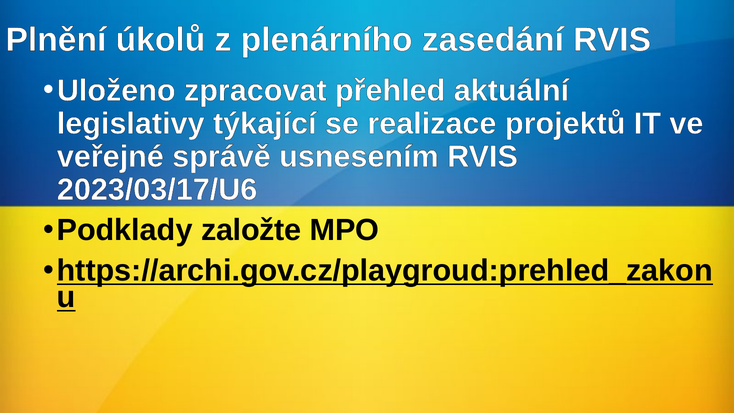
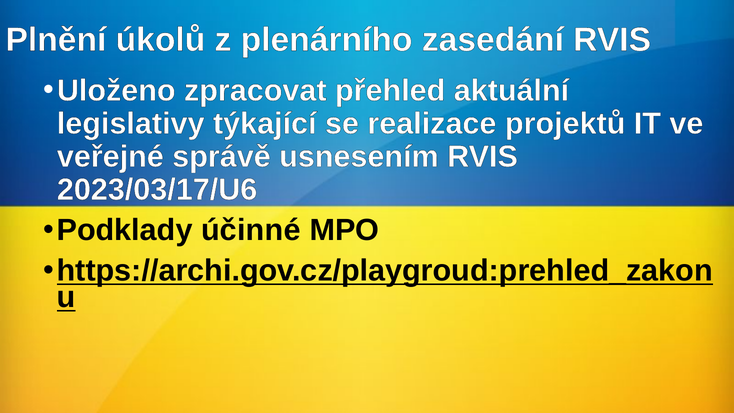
založte: založte -> účinné (251, 230)
